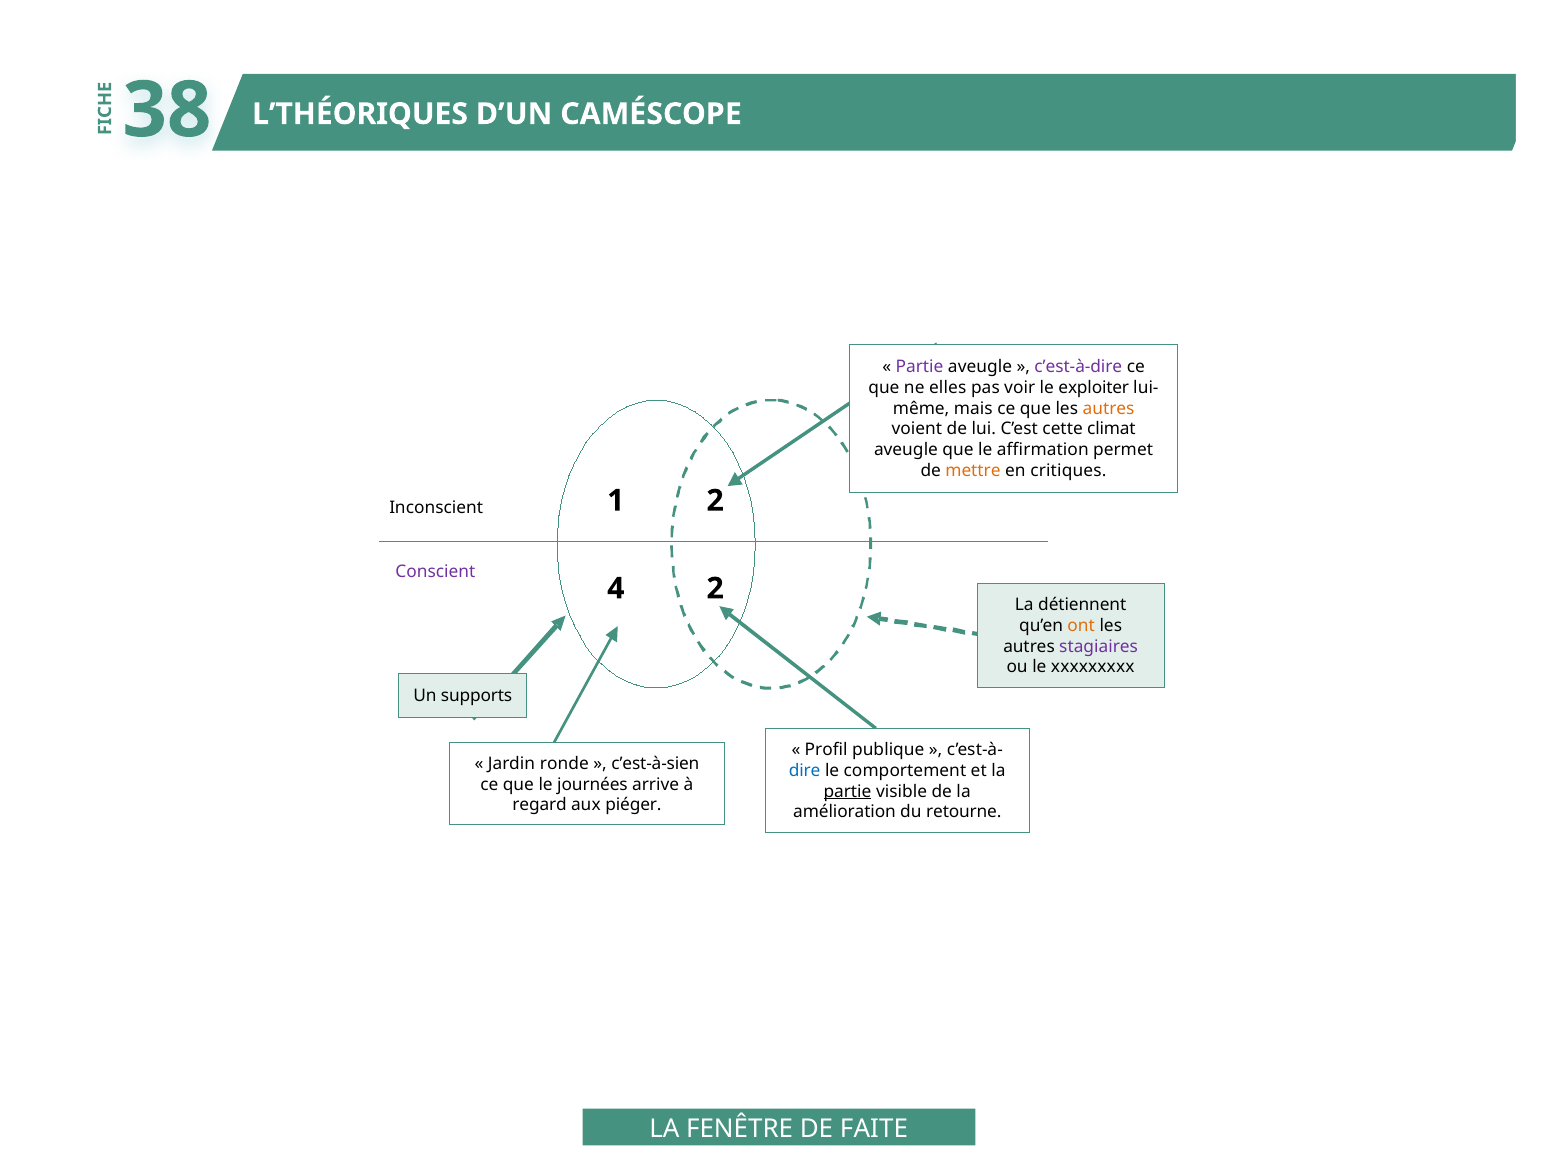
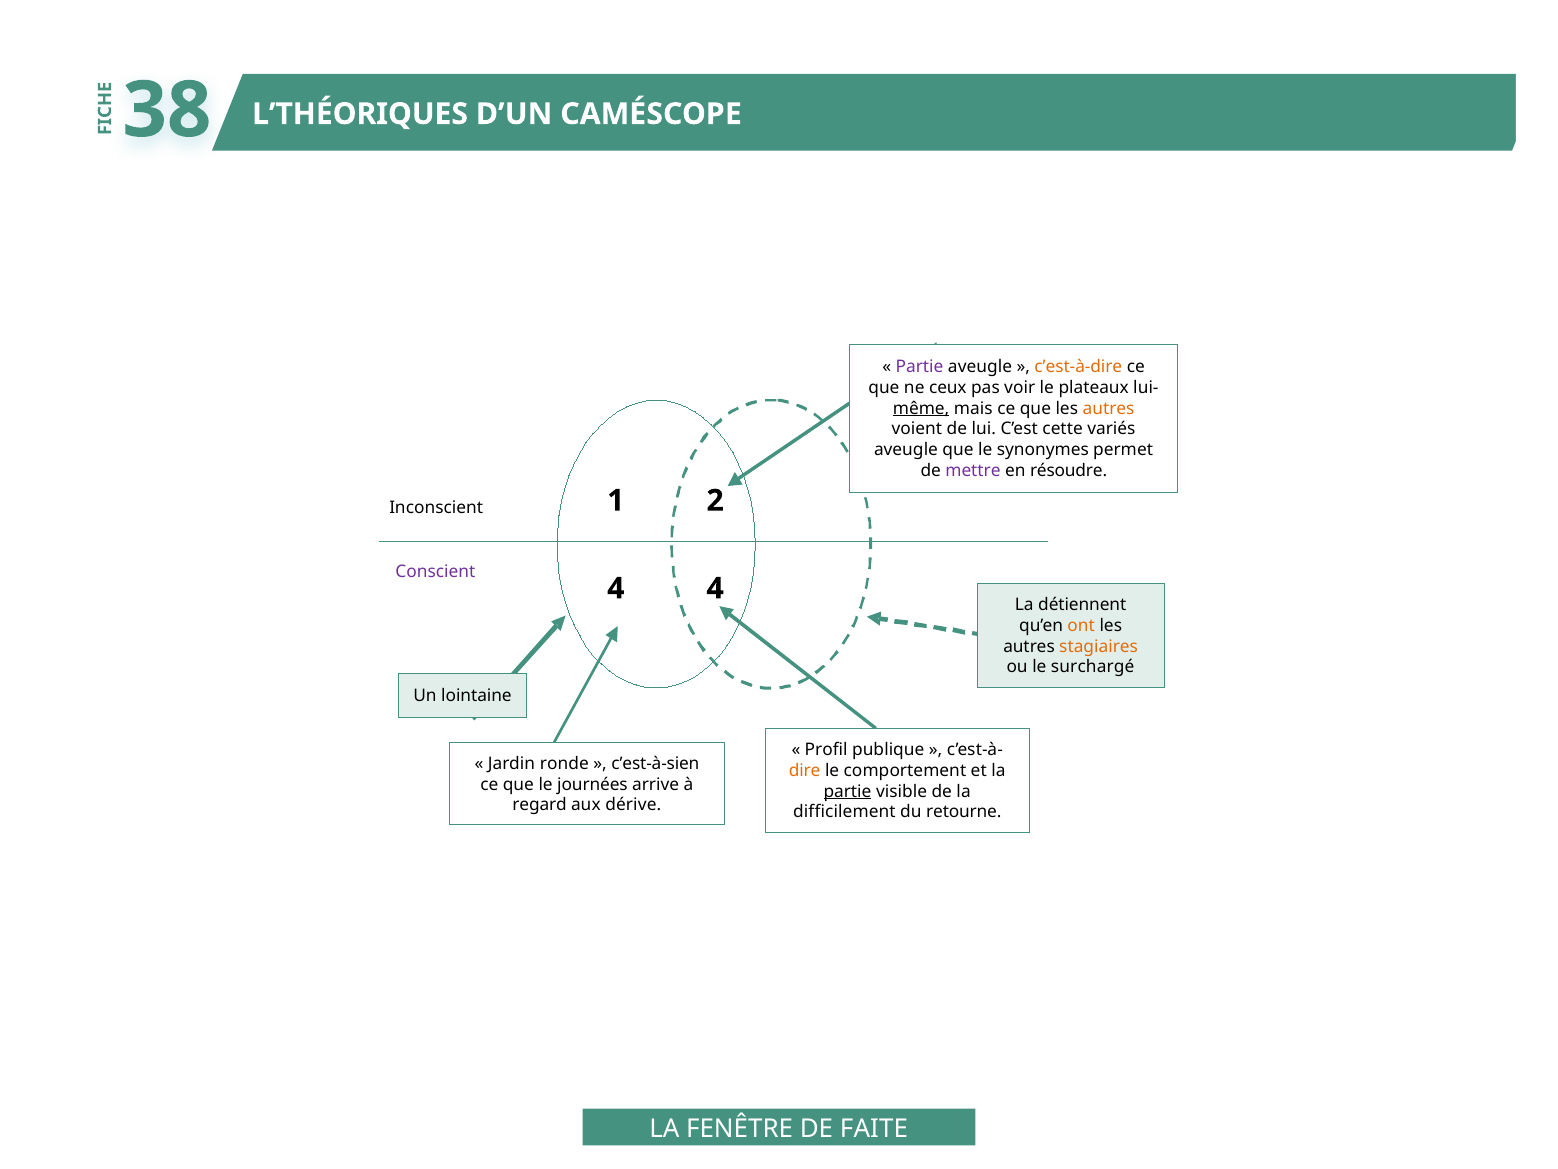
c’est-à-dire colour: purple -> orange (1078, 367)
elles: elles -> ceux (948, 387)
exploiter: exploiter -> plateaux (1094, 387)
même underline: none -> present (921, 408)
climat: climat -> variés (1111, 429)
affirmation: affirmation -> synonymes (1043, 450)
mettre colour: orange -> purple (973, 470)
critiques: critiques -> résoudre (1069, 470)
4 2: 2 -> 4 (715, 588)
stagiaires colour: purple -> orange (1099, 646)
xxxxxxxxx: xxxxxxxxx -> surchargé (1093, 667)
supports: supports -> lointaine (476, 696)
dire colour: blue -> orange (805, 770)
piéger: piéger -> dérive (633, 805)
amélioration: amélioration -> difficilement (844, 812)
